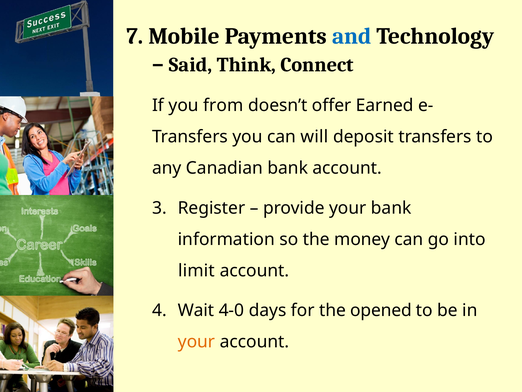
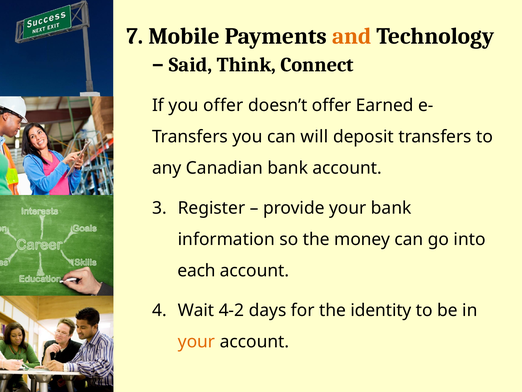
and colour: blue -> orange (352, 36)
you from: from -> offer (223, 105)
limit: limit -> each (197, 270)
4-0: 4-0 -> 4-2 (231, 310)
opened: opened -> identity (381, 310)
